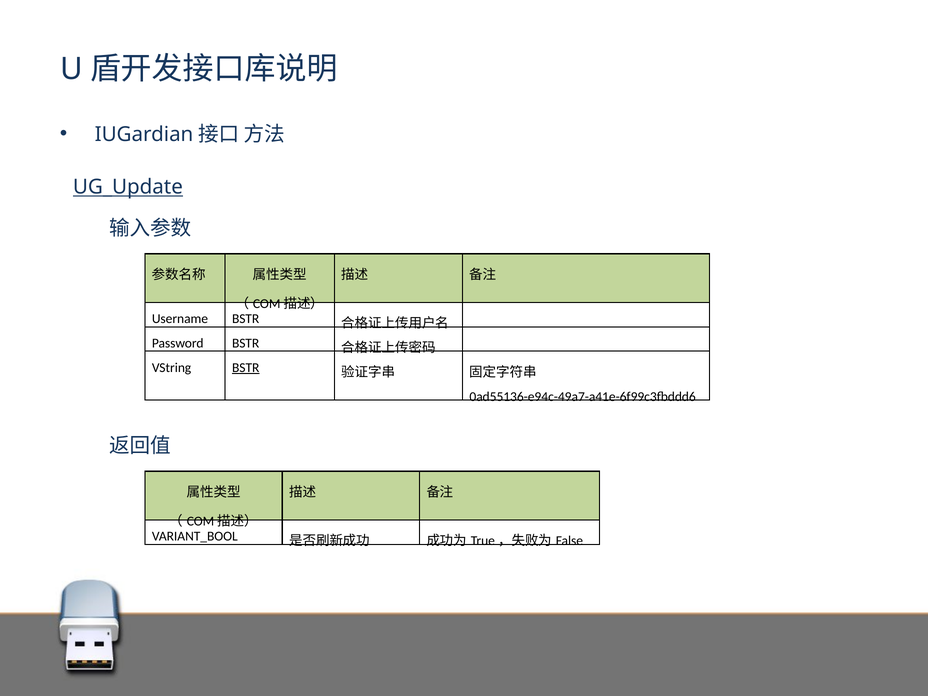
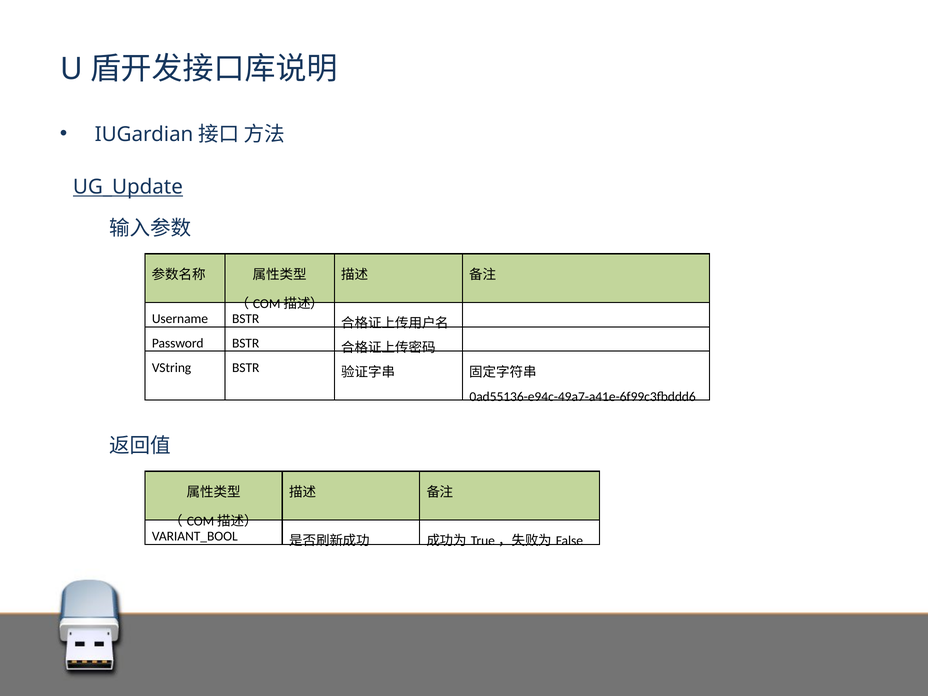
BSTR underline: present -> none (246, 368)
